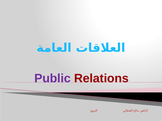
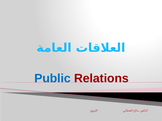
Public colour: purple -> blue (53, 79)
